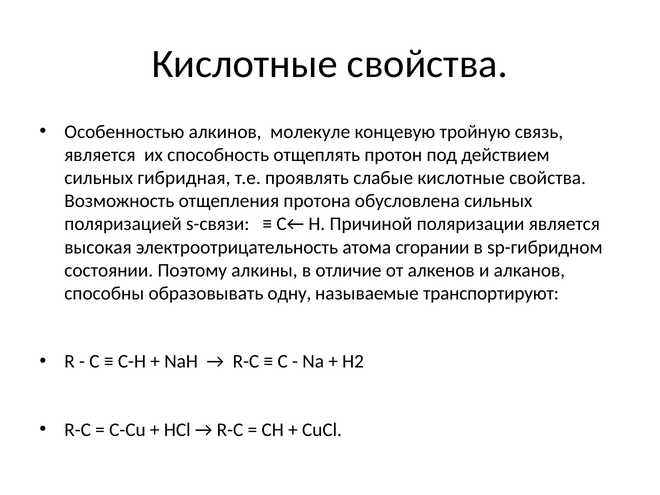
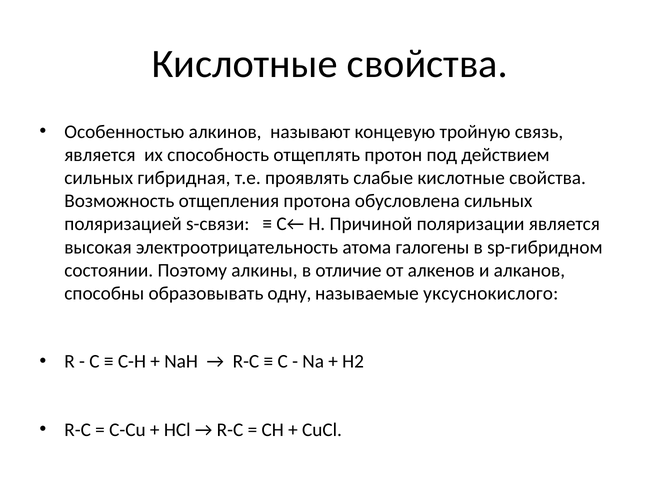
молекуле: молекуле -> называют (310, 132)
сгорании: сгорании -> галогены (432, 247)
транспортируют: транспортируют -> уксуснокислого (491, 293)
